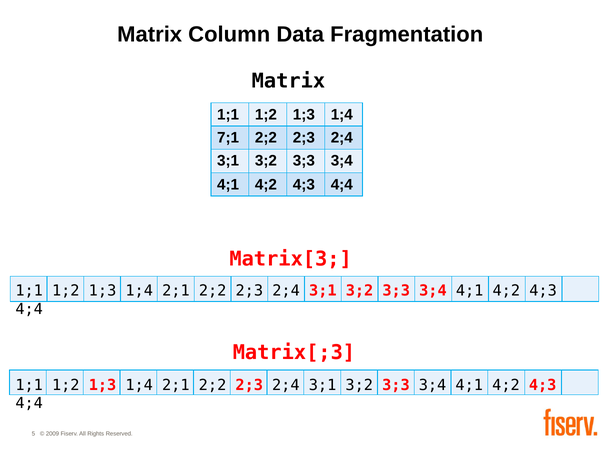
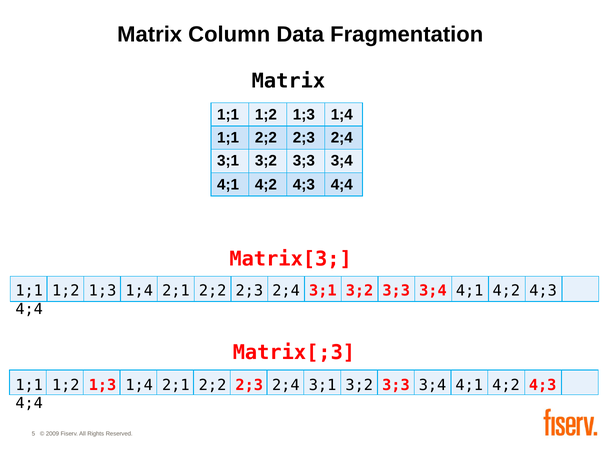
7;1: 7;1 -> 1;1 (228, 138)
